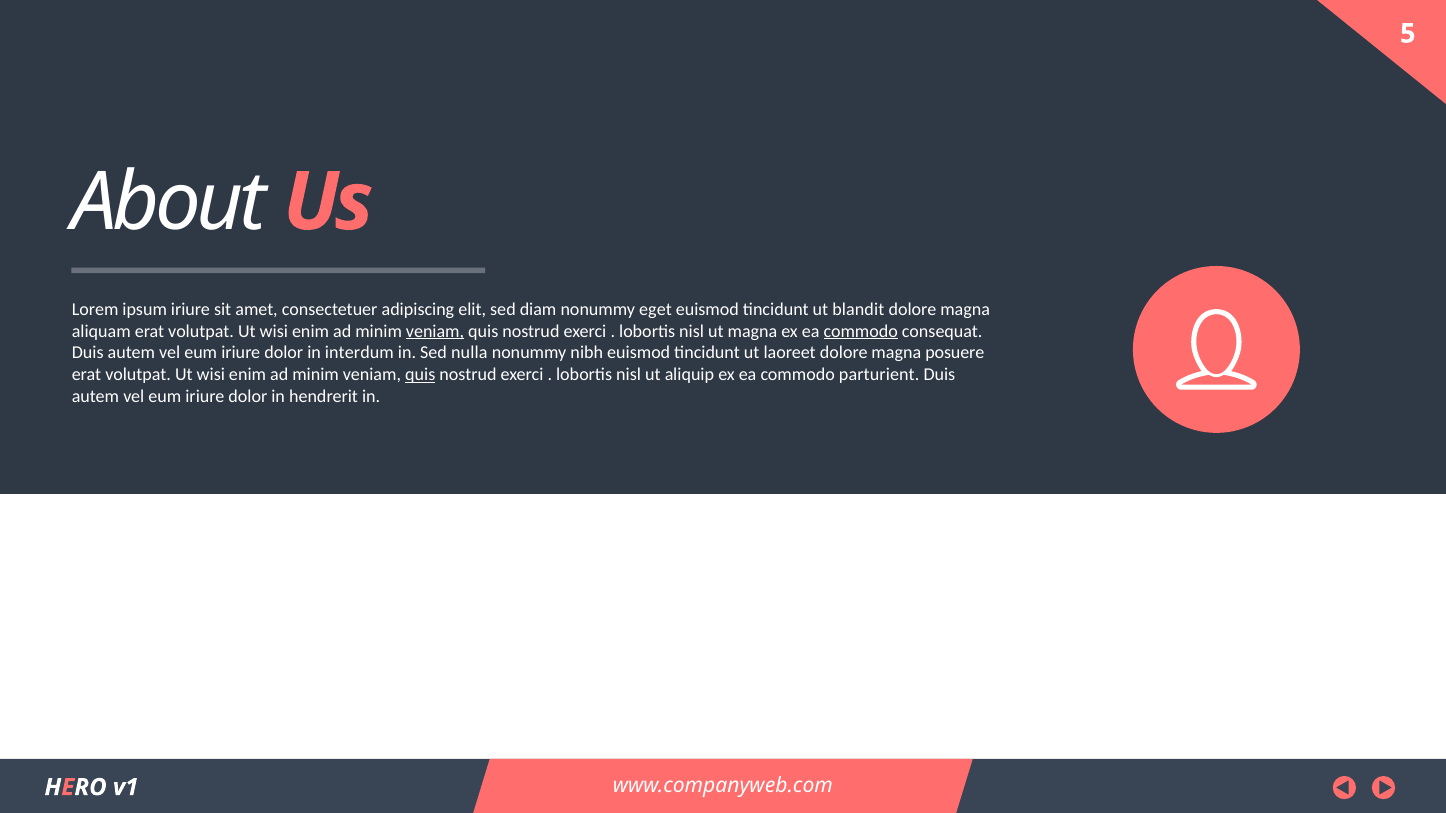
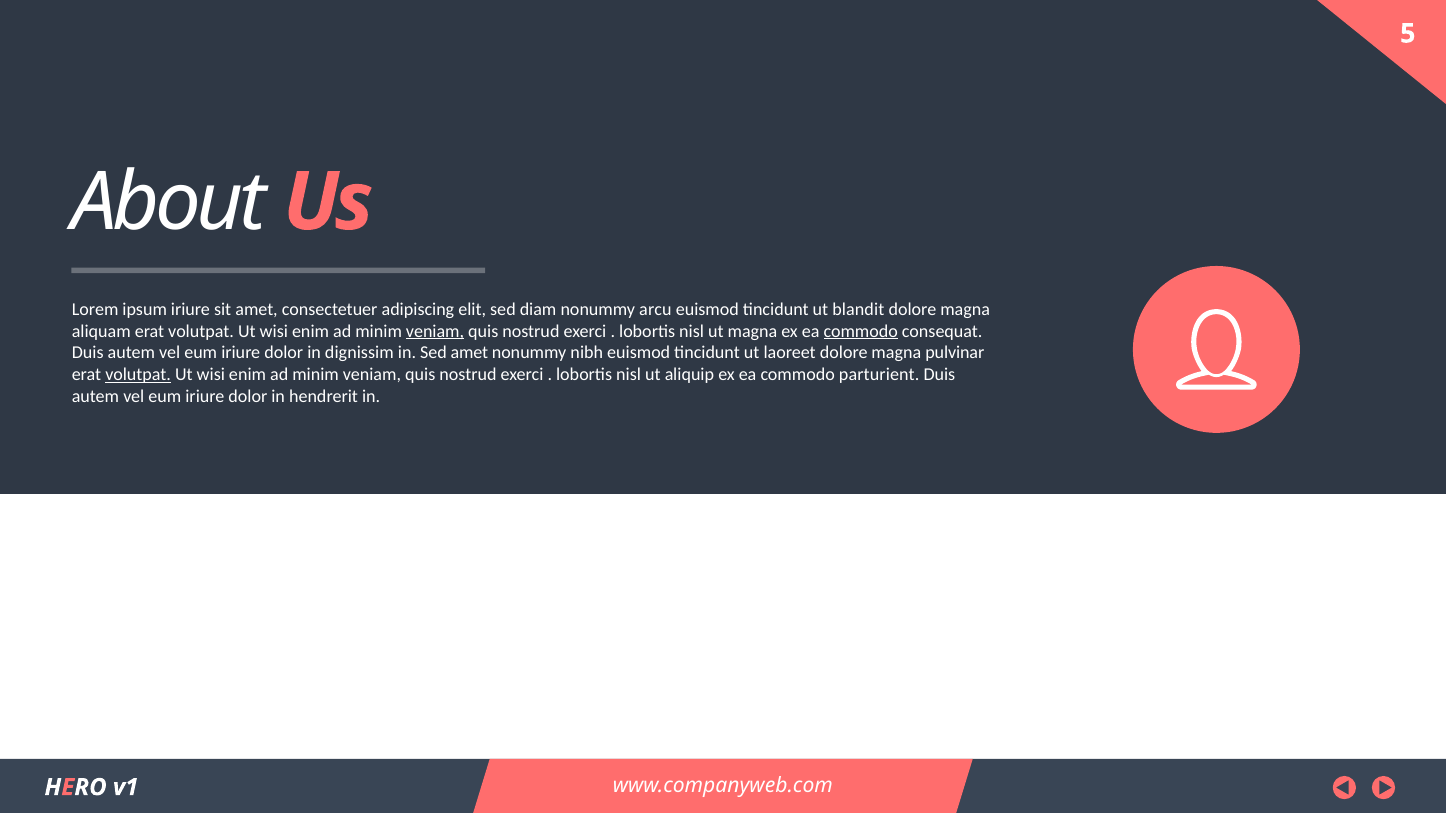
eget: eget -> arcu (655, 310)
interdum: interdum -> dignissim (359, 353)
Sed nulla: nulla -> amet (469, 353)
posuere: posuere -> pulvinar (955, 353)
volutpat underline: none -> present (138, 375)
quis underline: present -> none (420, 375)
